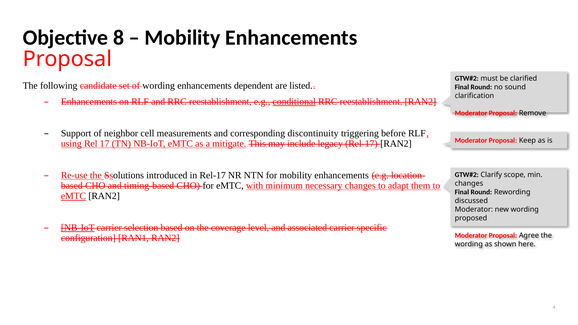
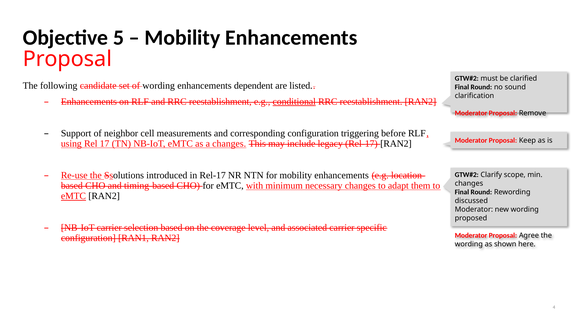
8: 8 -> 5 (118, 38)
corresponding discontinuity: discontinuity -> configuration (313, 133)
a mitigate: mitigate -> changes (229, 144)
NB-IoT underline: present -> none (78, 228)
